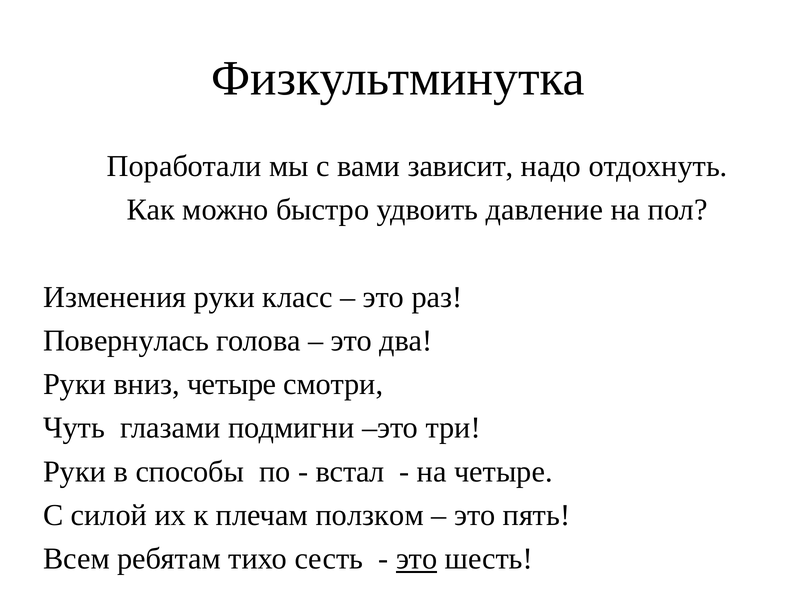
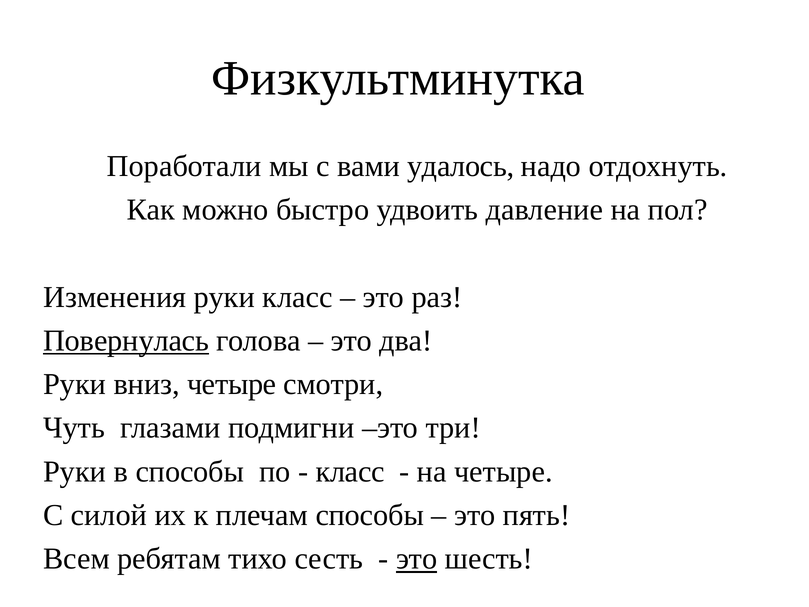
зависит: зависит -> удалось (461, 166)
Повернулась underline: none -> present (126, 340)
встал: встал -> класс (350, 471)
плечам ползком: ползком -> способы (370, 515)
